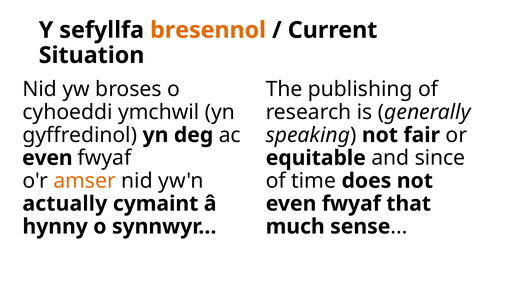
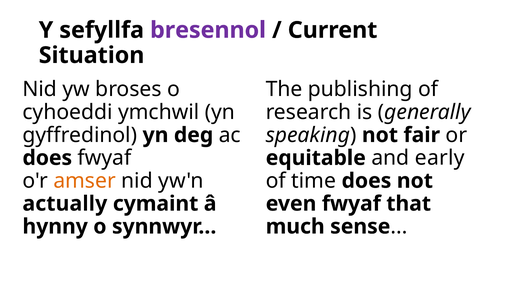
bresennol colour: orange -> purple (208, 30)
even: even -> does (47, 158)
since: since -> early (440, 158)
